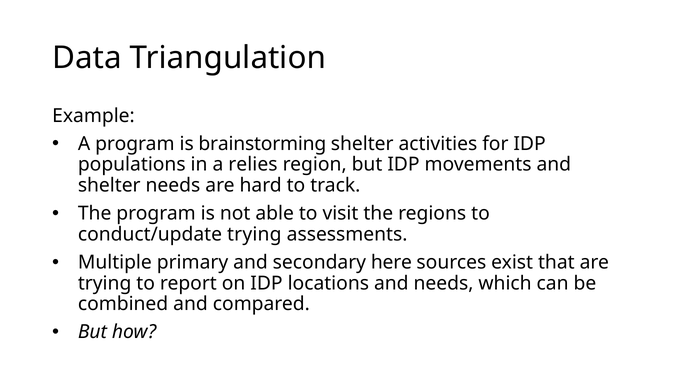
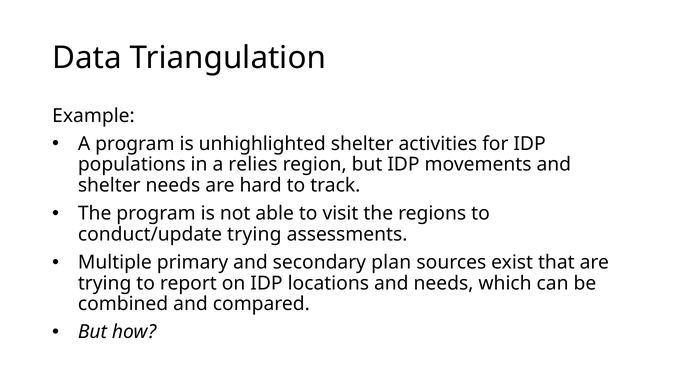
brainstorming: brainstorming -> unhighlighted (262, 143)
here: here -> plan (391, 262)
